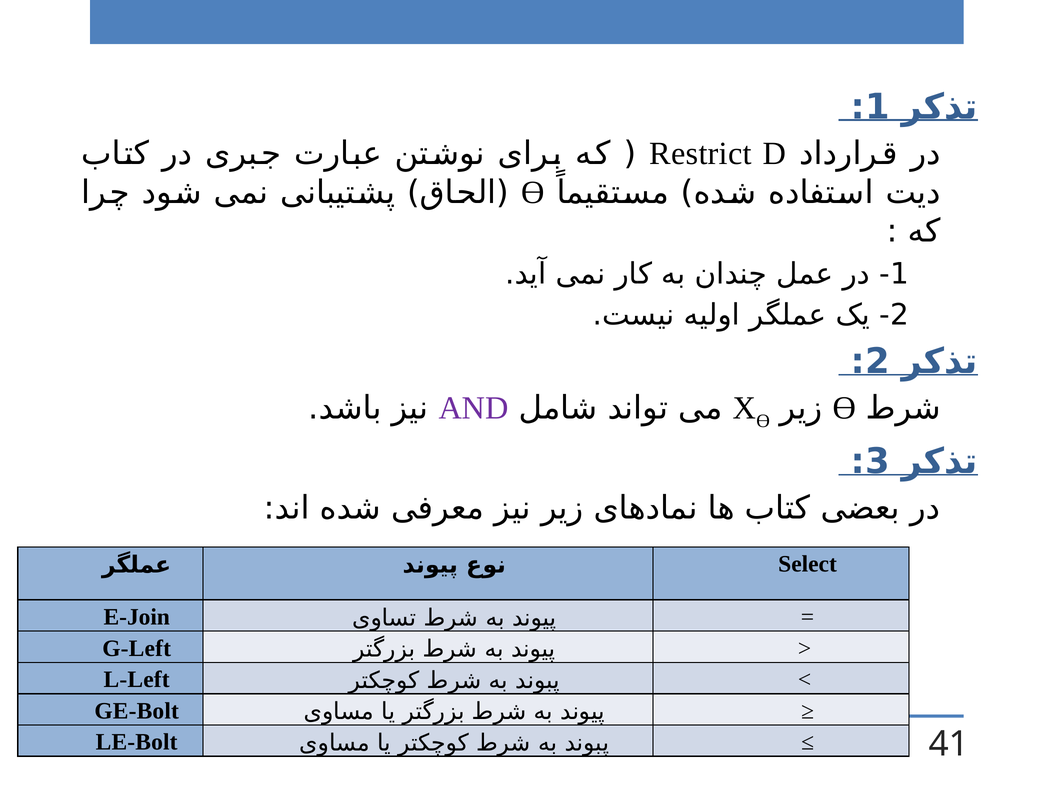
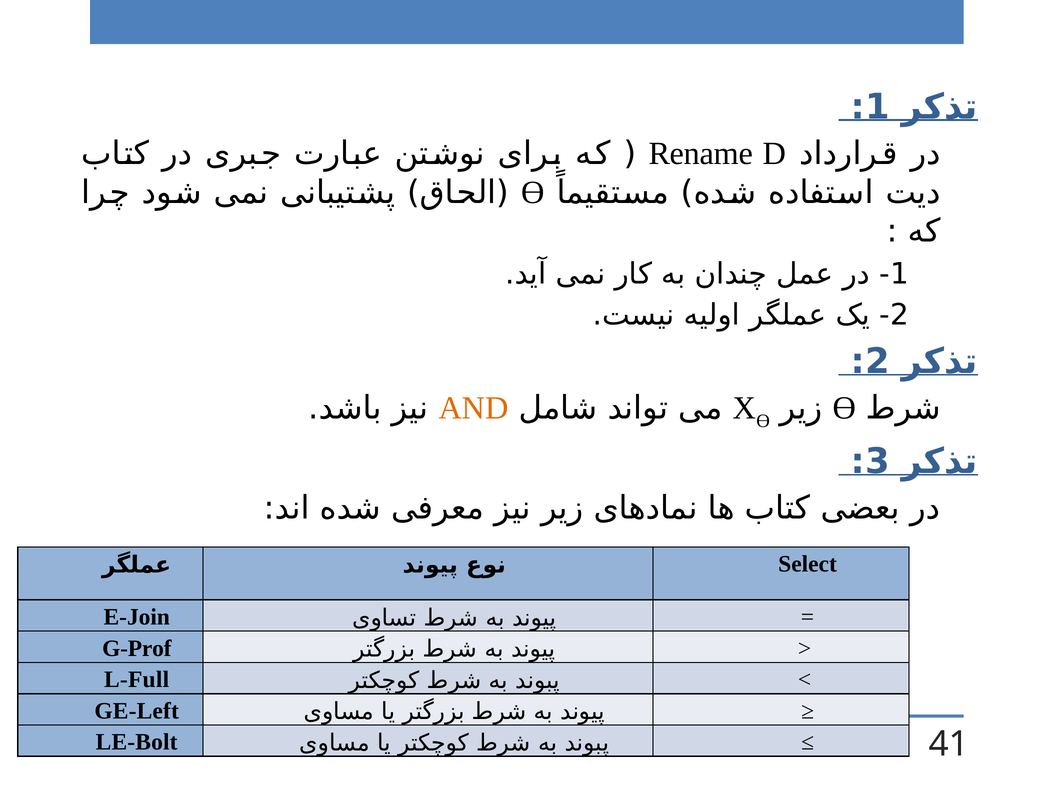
Restrict: Restrict -> Rename (701, 154)
AND colour: purple -> orange (474, 408)
G-Left: G-Left -> G-Prof (137, 648)
L-Left: L-Left -> L-Full (137, 680)
GE-Bolt: GE-Bolt -> GE-Left (137, 711)
